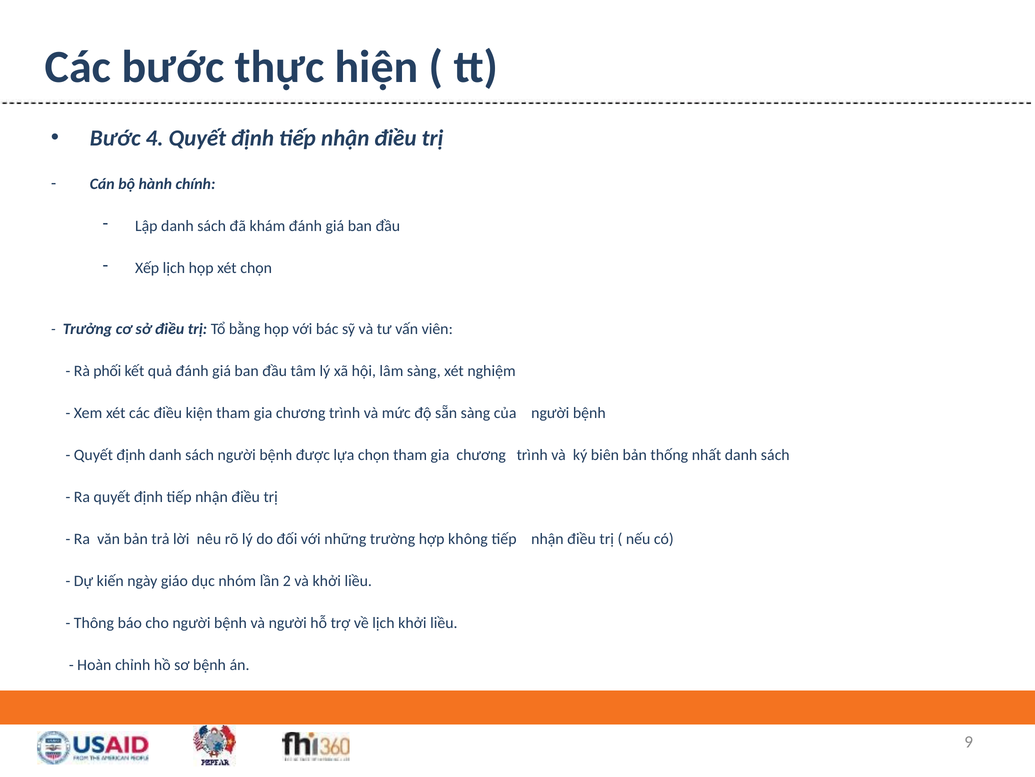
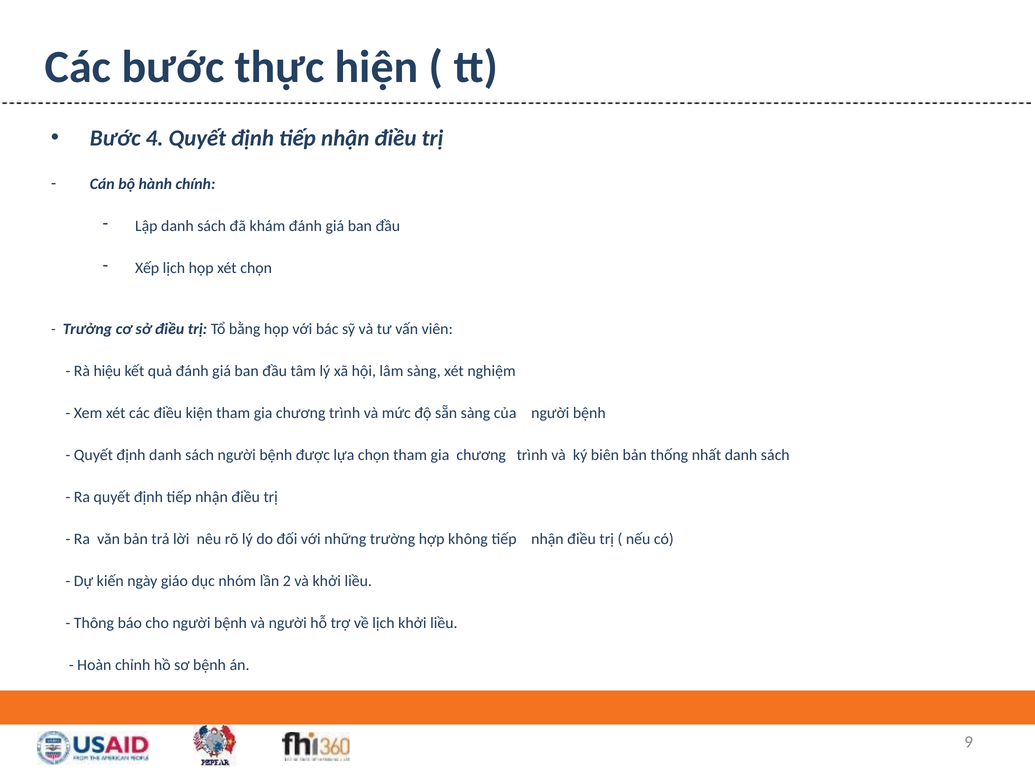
phối: phối -> hiệu (107, 371)
